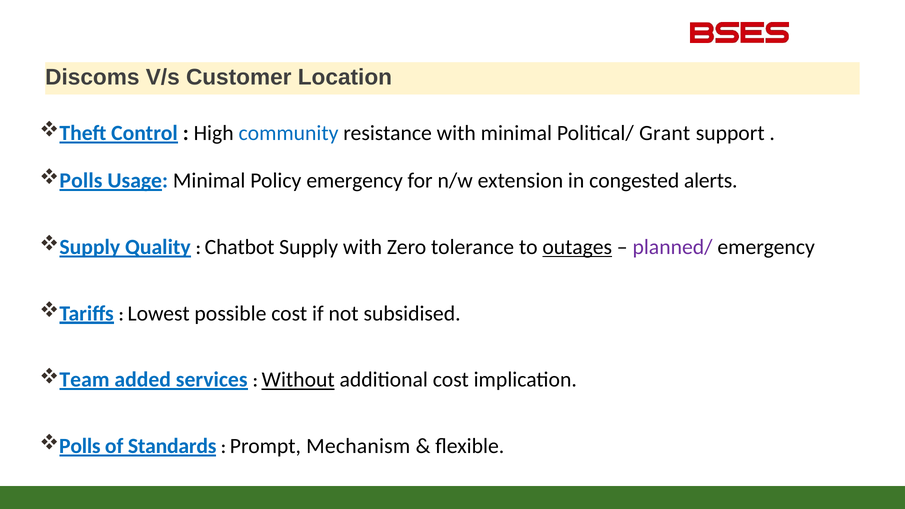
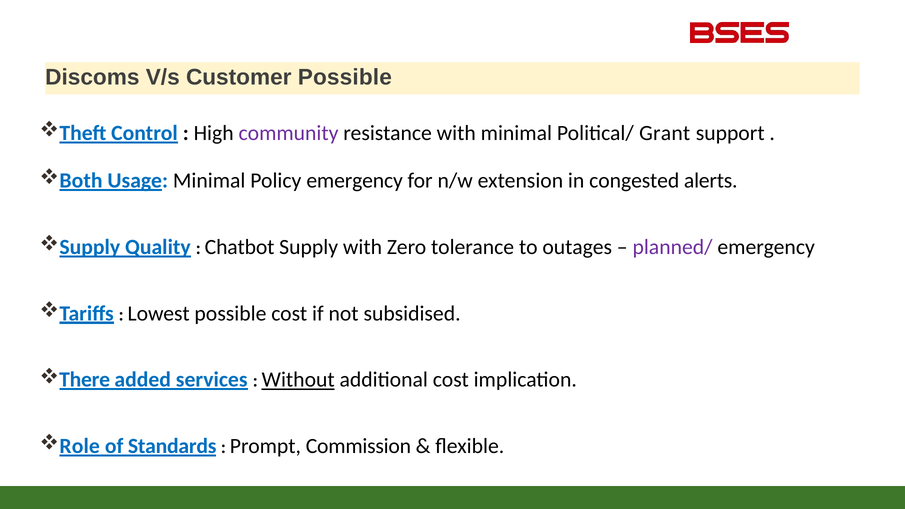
Customer Location: Location -> Possible (345, 77)
community colour: blue -> purple (289, 133)
Polls: Polls -> Both (81, 181)
outages underline: present -> none (577, 247)
Team: Team -> There (85, 380)
Polls: Polls -> Role (80, 446)
Mechanism: Mechanism -> Commission (358, 446)
